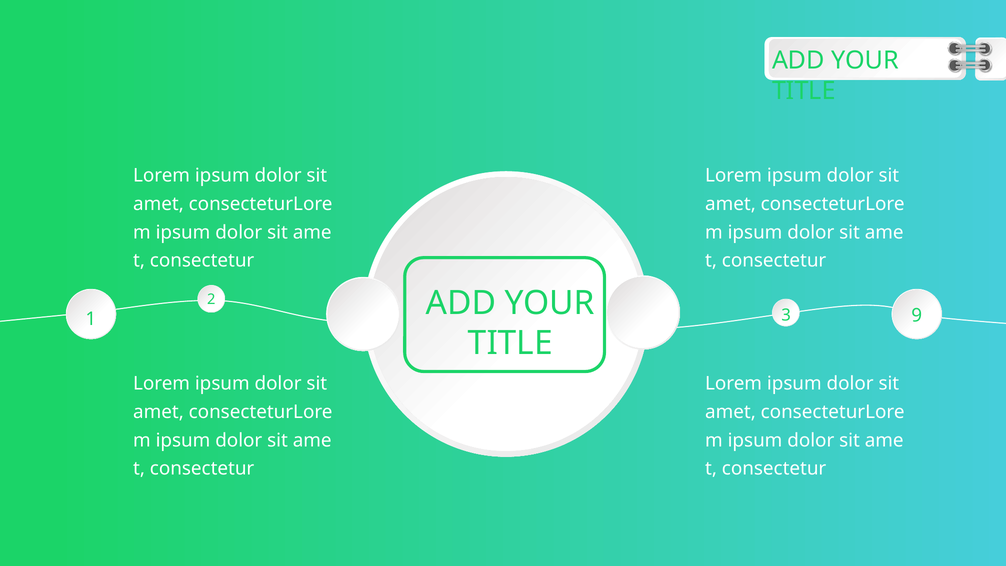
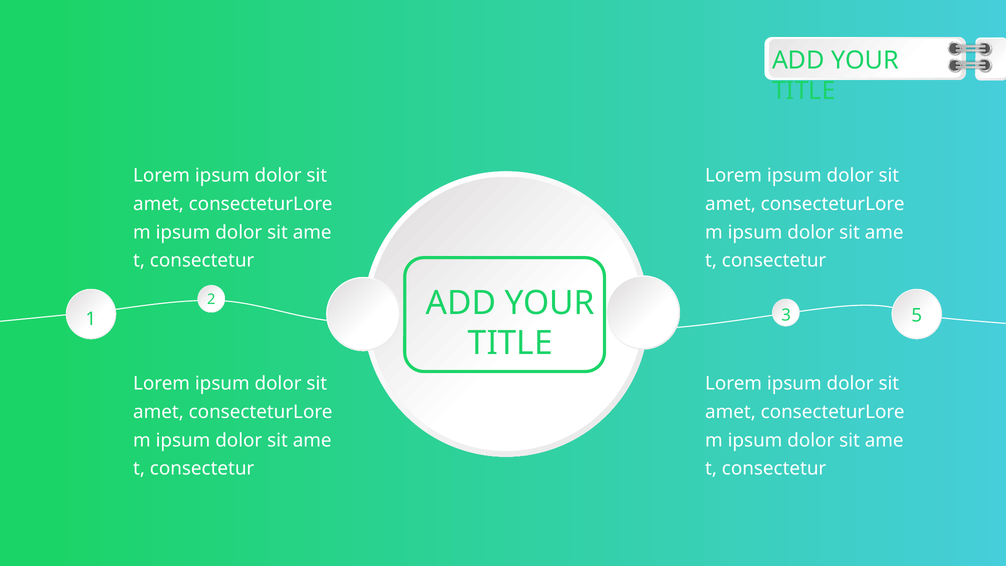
9: 9 -> 5 (917, 316)
